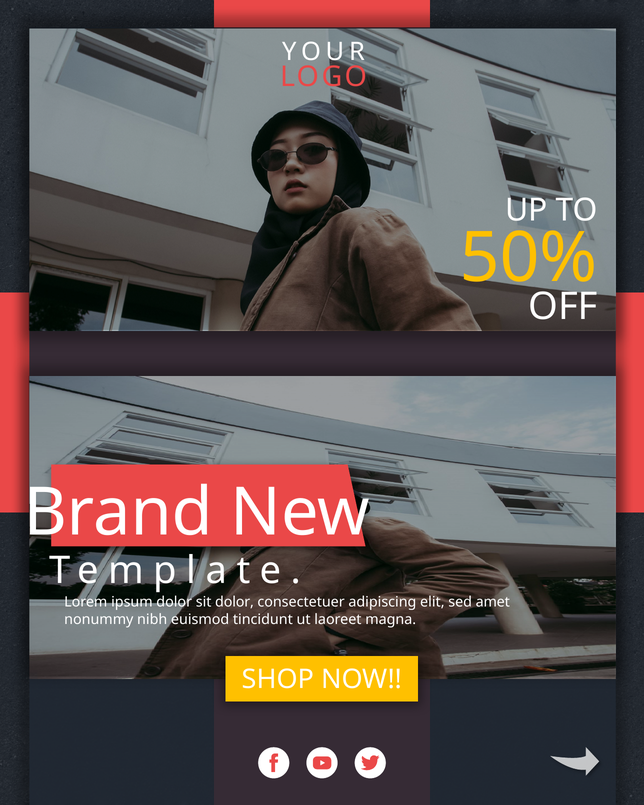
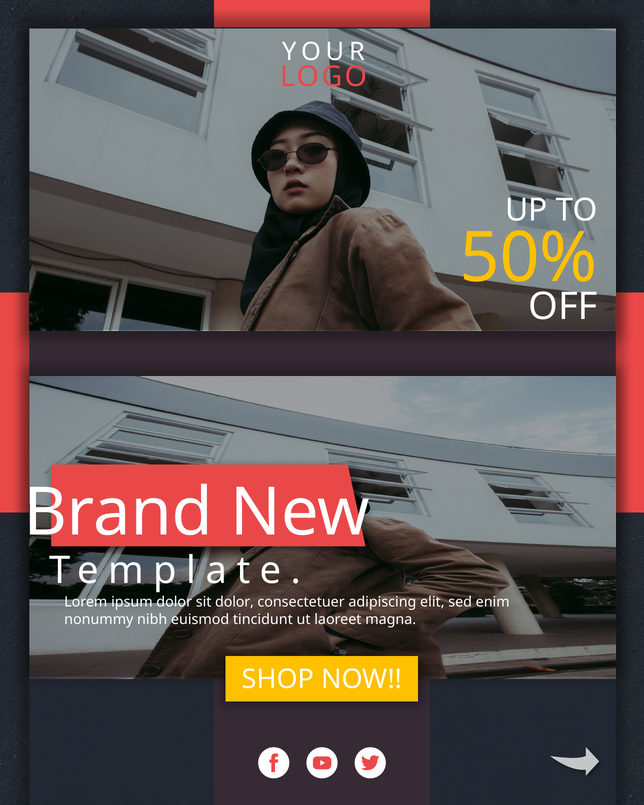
amet: amet -> enim (493, 602)
